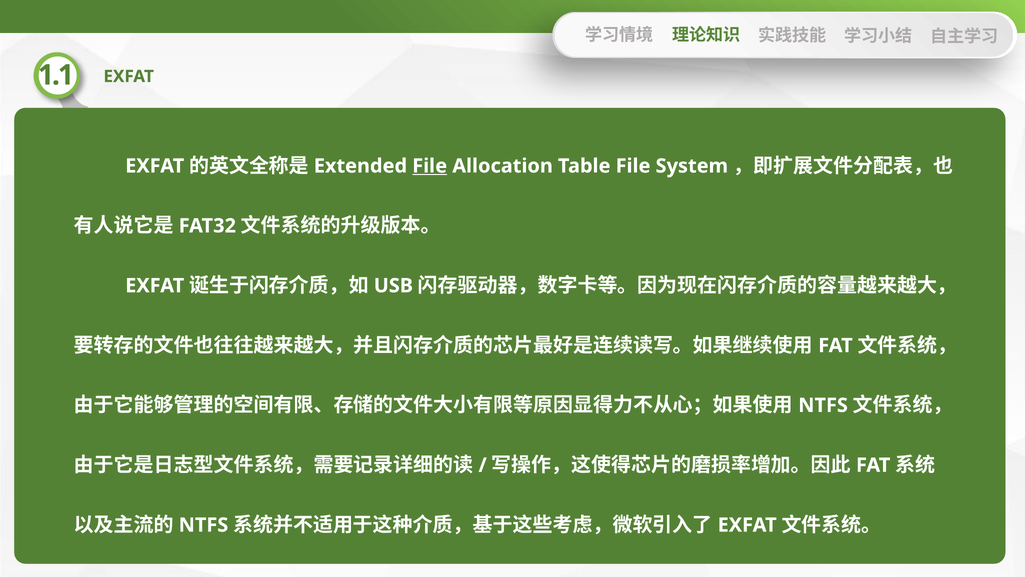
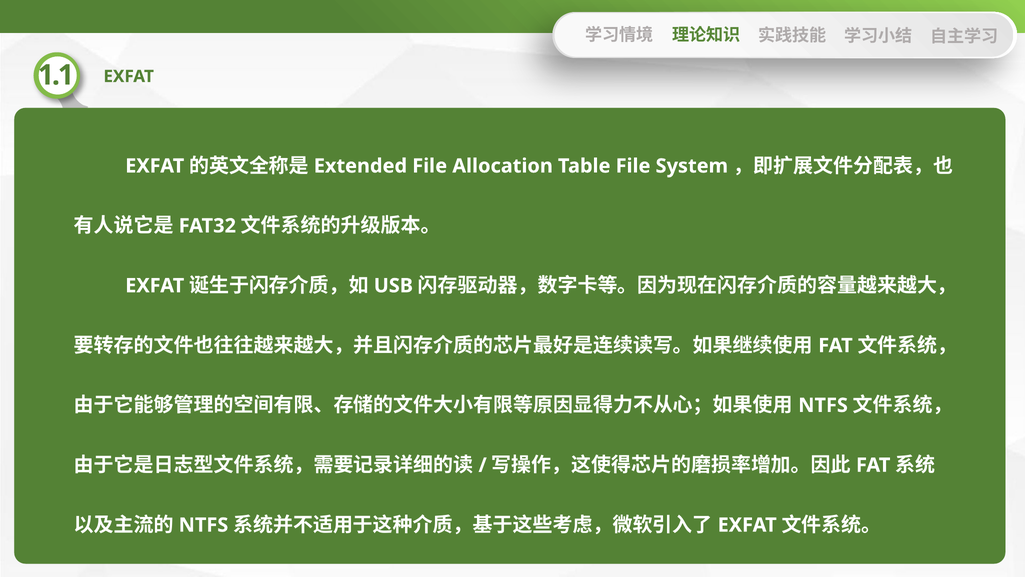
File underline: present -> none (430, 166)
